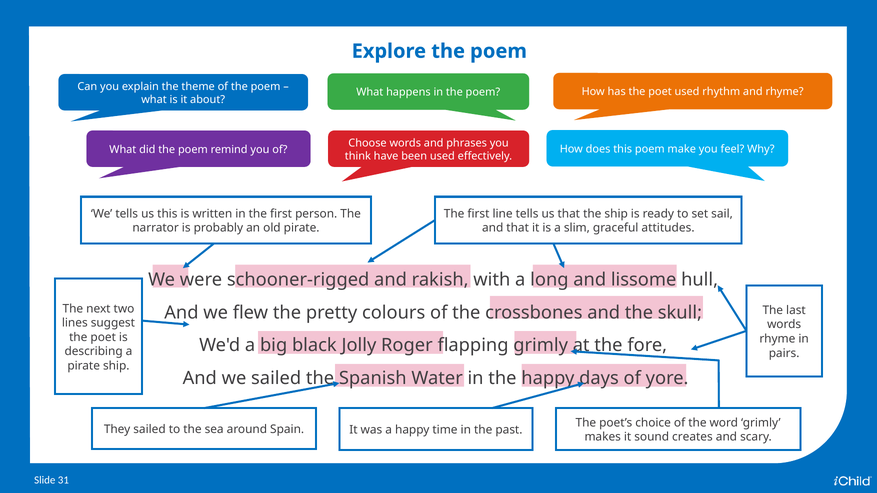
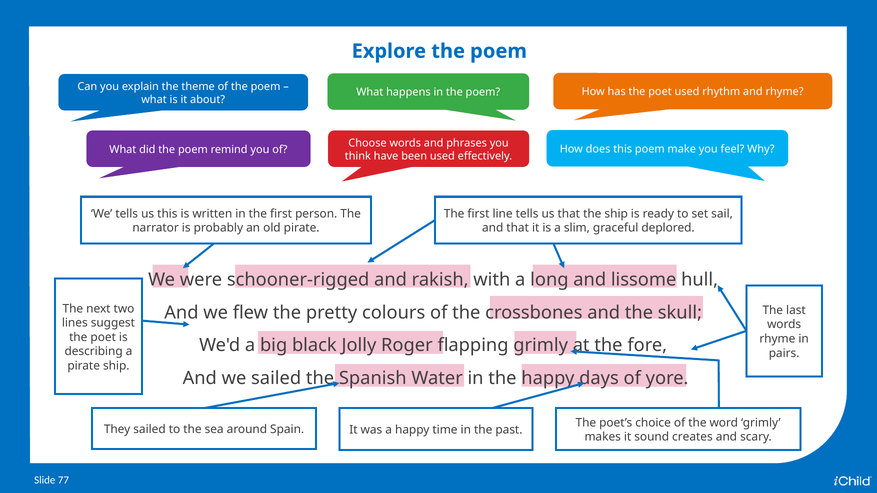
attitudes: attitudes -> deplored (668, 228)
31: 31 -> 77 (63, 480)
